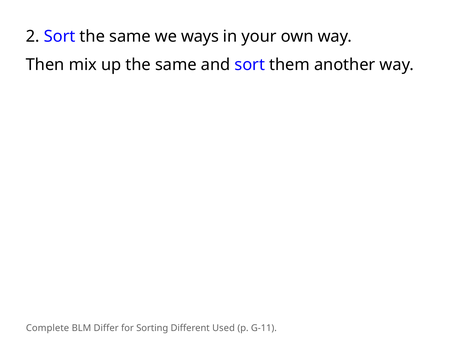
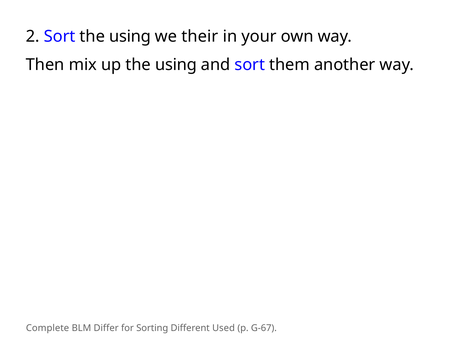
Sort the same: same -> using (130, 36)
ways: ways -> their (200, 36)
up the same: same -> using (176, 65)
G-11: G-11 -> G-67 (264, 328)
